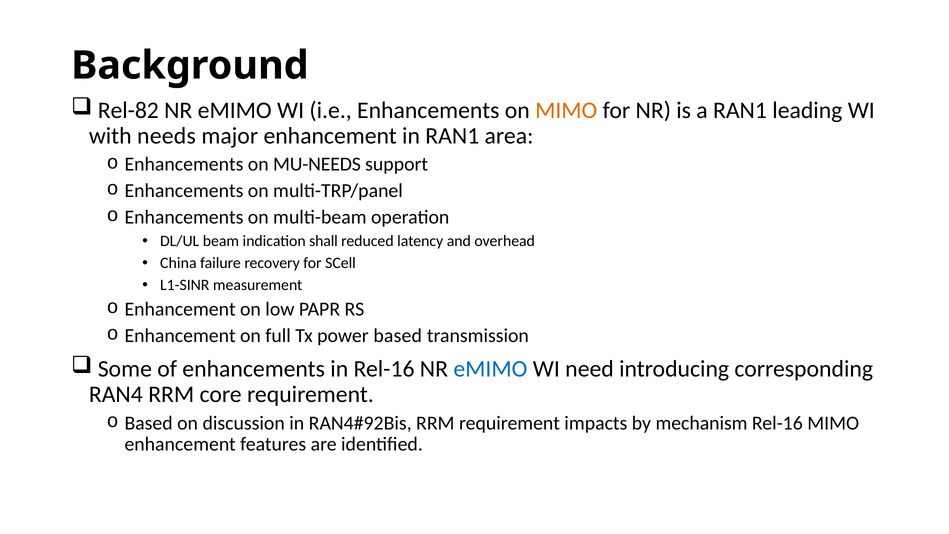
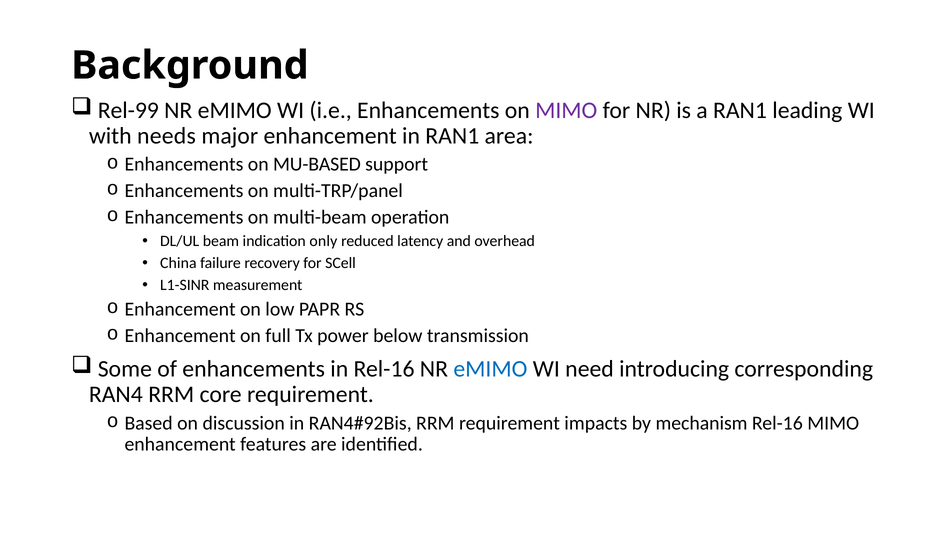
Rel-82: Rel-82 -> Rel-99 (128, 110)
MIMO colour: orange -> purple (566, 110)
MU-NEEDS: MU-NEEDS -> MU-BASED (317, 164)
shall: shall -> only (323, 241)
power based: based -> below (398, 335)
